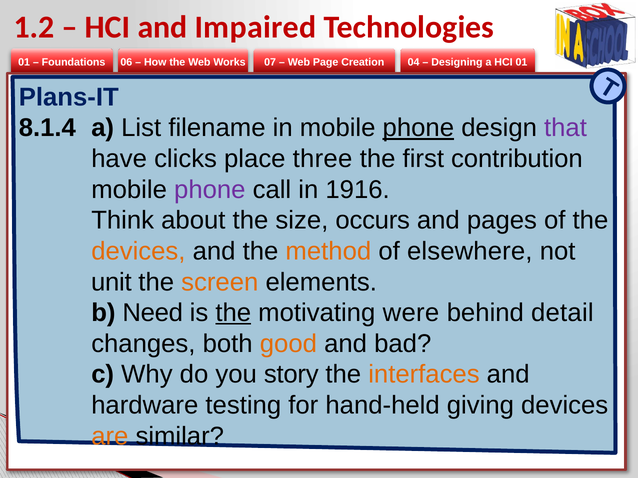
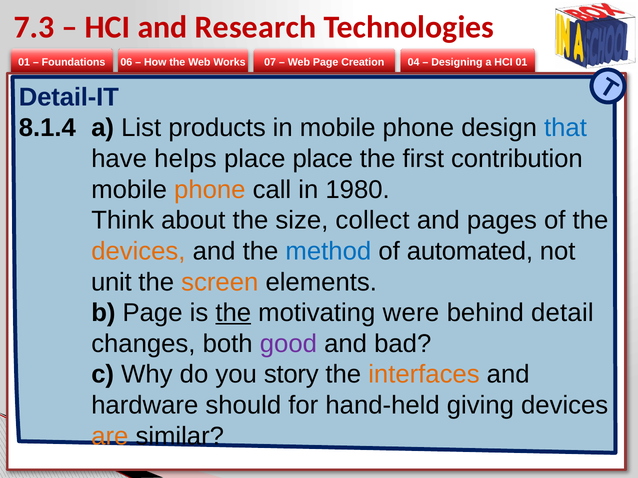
1.2: 1.2 -> 7.3 (34, 27)
Impaired: Impaired -> Research (255, 27)
Plans-IT: Plans-IT -> Detail-IT (69, 97)
filename: filename -> products (217, 128)
phone underline: present -> none (418, 128)
that colour: purple -> blue (565, 128)
clicks: clicks -> helps (185, 159)
place three: three -> place (323, 159)
phone colour: purple -> orange (210, 190)
1916: 1916 -> 1980 (358, 190)
occurs: occurs -> collect (372, 221)
method colour: orange -> blue (328, 251)
elsewhere: elsewhere -> automated (470, 251)
b Need: Need -> Page (153, 313)
good colour: orange -> purple (288, 344)
testing: testing -> should (243, 406)
